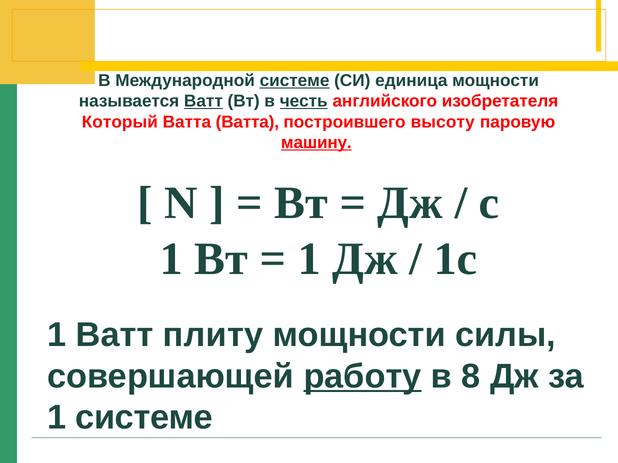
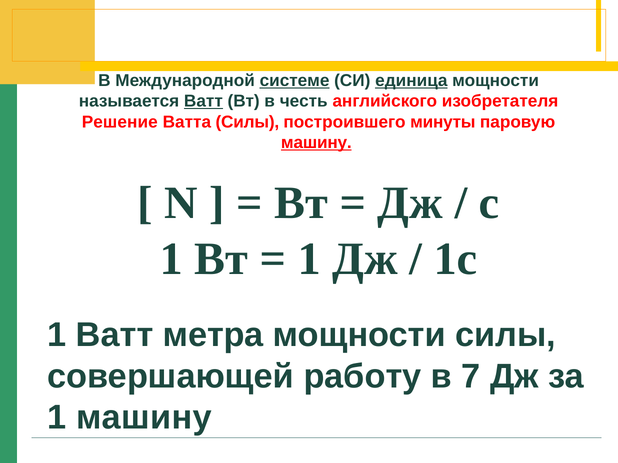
единица underline: none -> present (411, 81)
честь underline: present -> none (304, 101)
Который: Который -> Решение (120, 122)
Ватта Ватта: Ватта -> Силы (247, 122)
высоту: высоту -> минуты (443, 122)
плиту: плиту -> метра (213, 335)
работу underline: present -> none (362, 377)
8: 8 -> 7 (471, 377)
1 системе: системе -> машину (144, 418)
